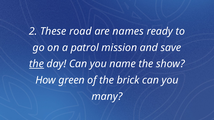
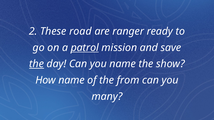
names: names -> ranger (128, 31)
patrol underline: none -> present (85, 48)
How green: green -> name (72, 80)
brick: brick -> from (128, 80)
